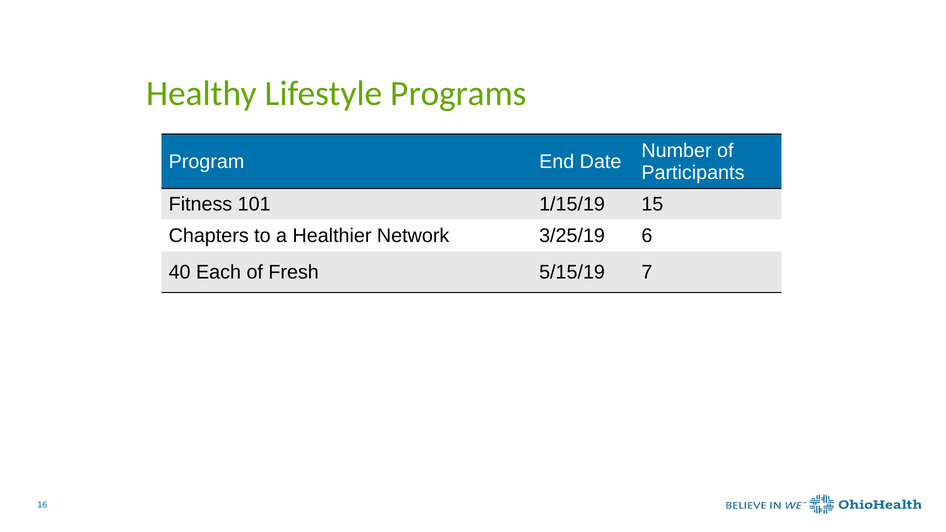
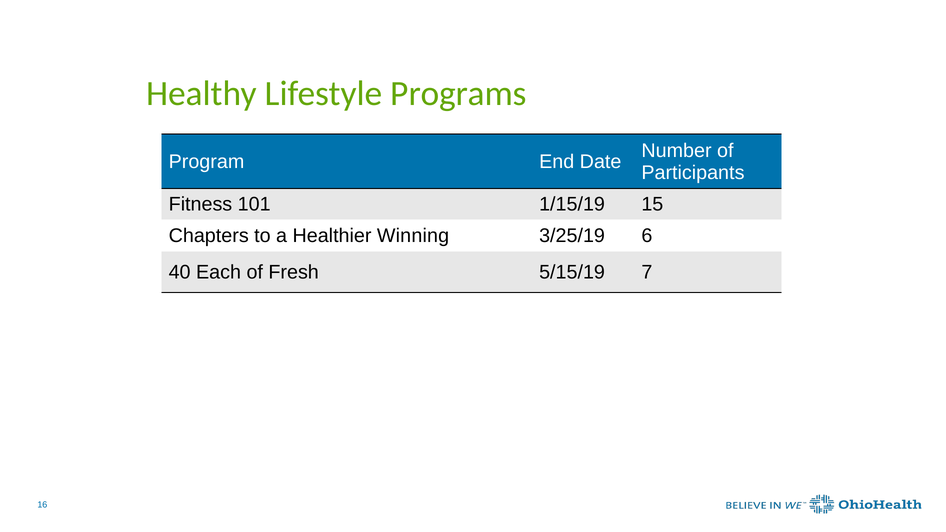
Network: Network -> Winning (413, 236)
